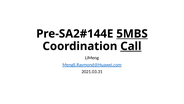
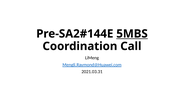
Call underline: present -> none (131, 46)
